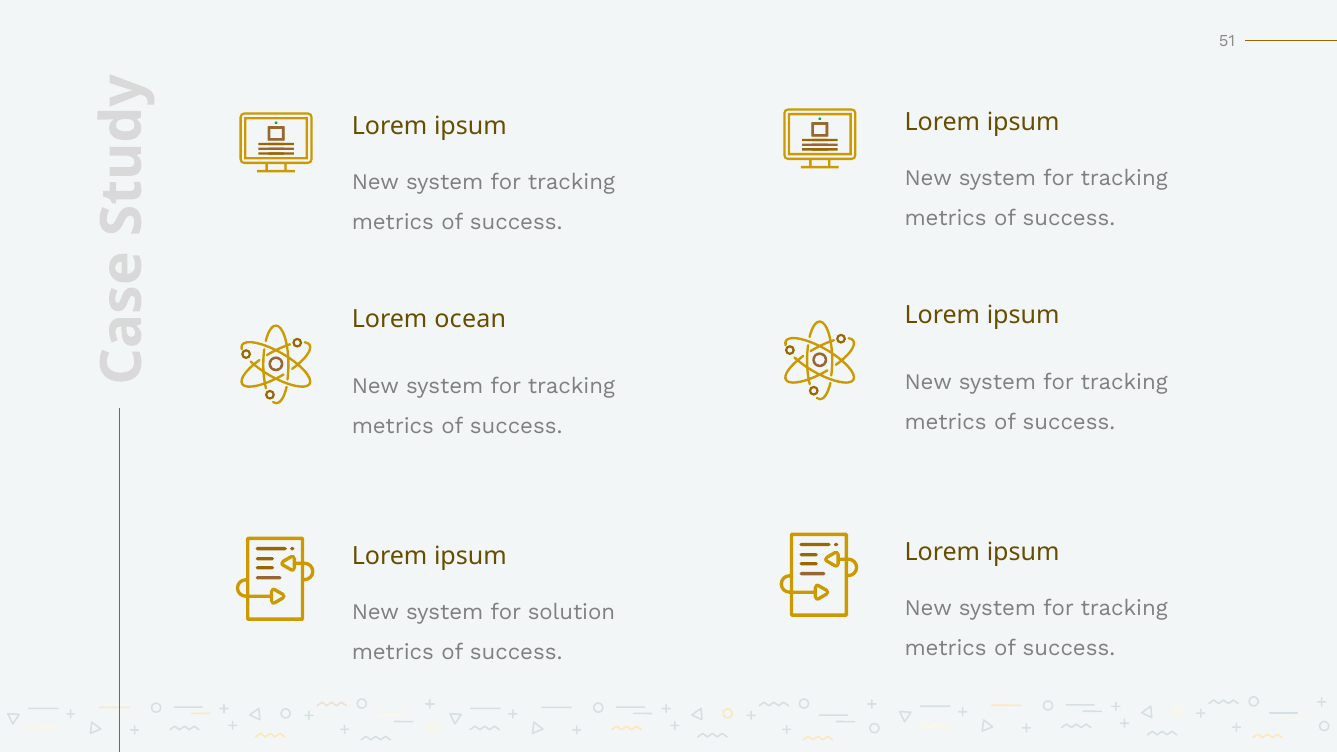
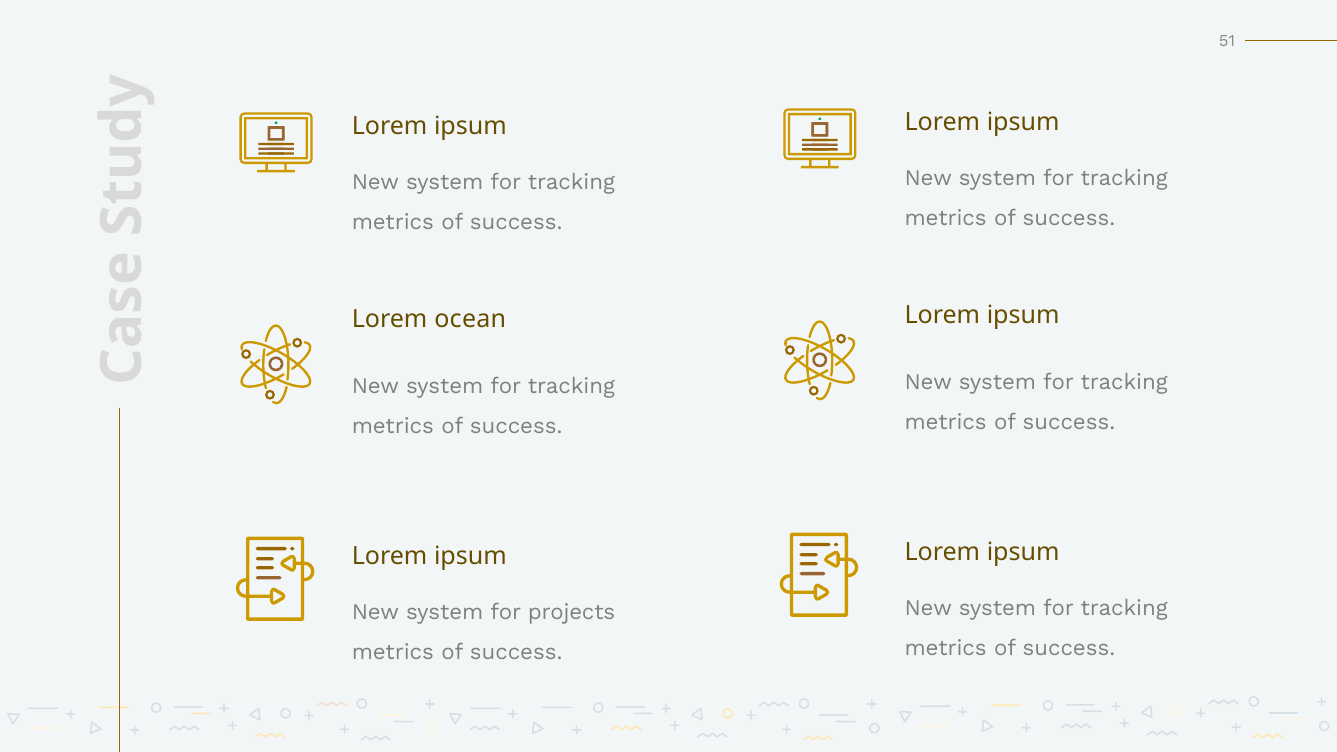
solution: solution -> projects (571, 612)
